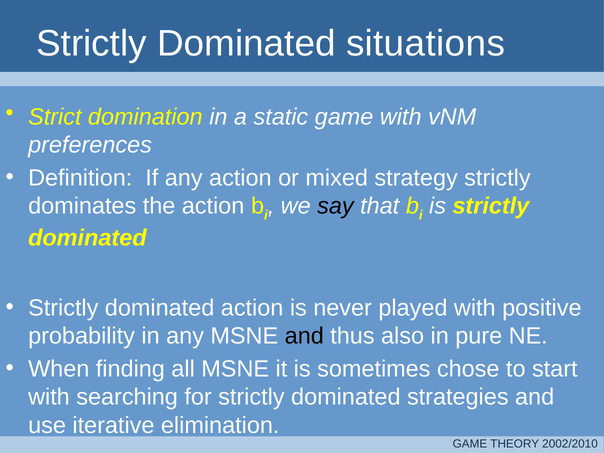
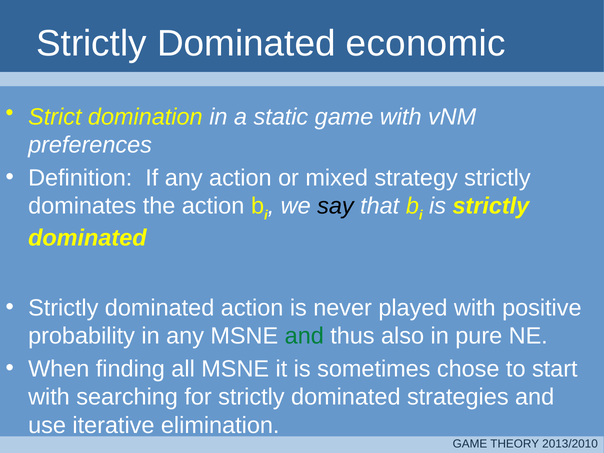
situations: situations -> economic (426, 44)
and colour: black -> green (304, 336)
2002/2010: 2002/2010 -> 2013/2010 (570, 444)
